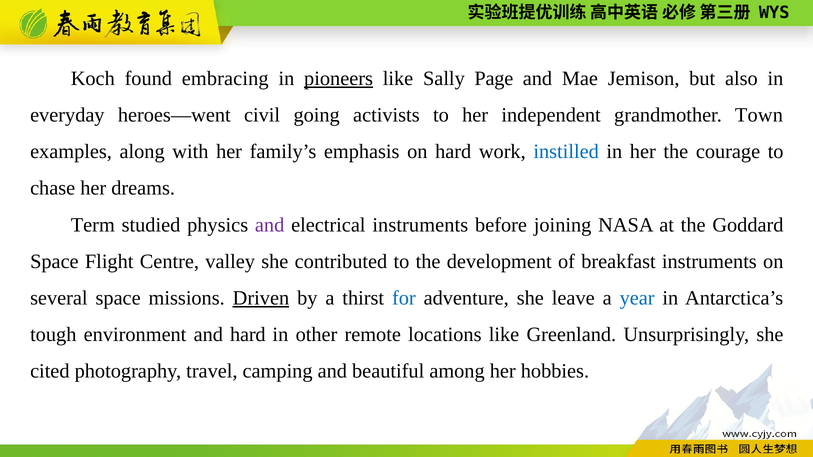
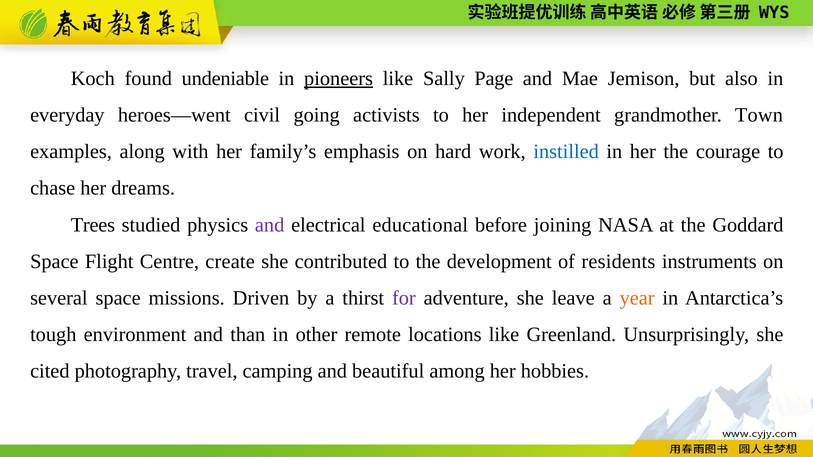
embracing: embracing -> undeniable (225, 79)
Term: Term -> Trees (93, 225)
electrical instruments: instruments -> educational (420, 225)
valley: valley -> create (230, 262)
breakfast: breakfast -> residents (618, 262)
Driven underline: present -> none (261, 298)
for colour: blue -> purple (404, 298)
year colour: blue -> orange (637, 298)
and hard: hard -> than (248, 335)
